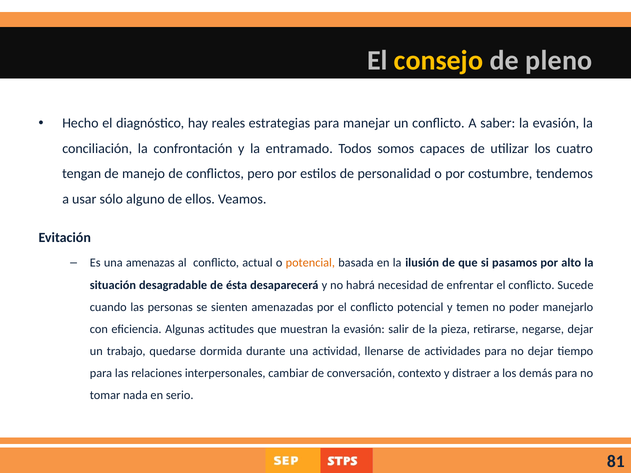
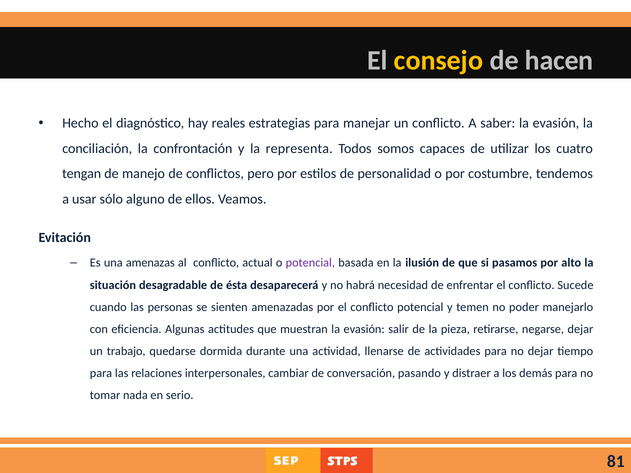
pleno: pleno -> hacen (559, 60)
entramado: entramado -> representa (299, 149)
potencial colour: orange -> purple (310, 263)
contexto: contexto -> pasando (419, 373)
